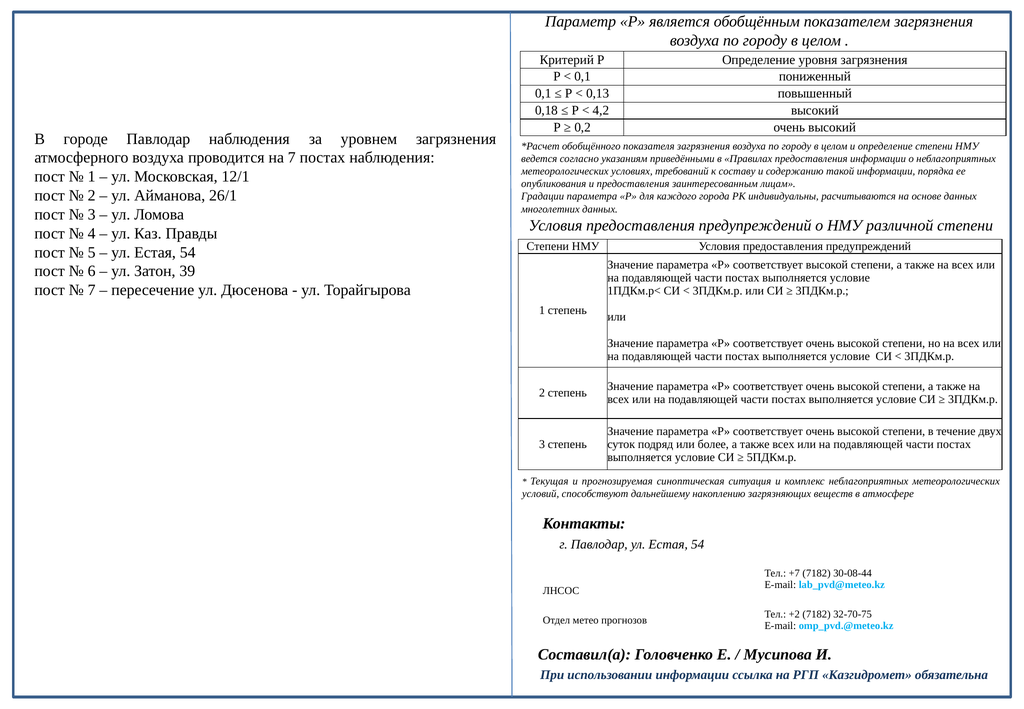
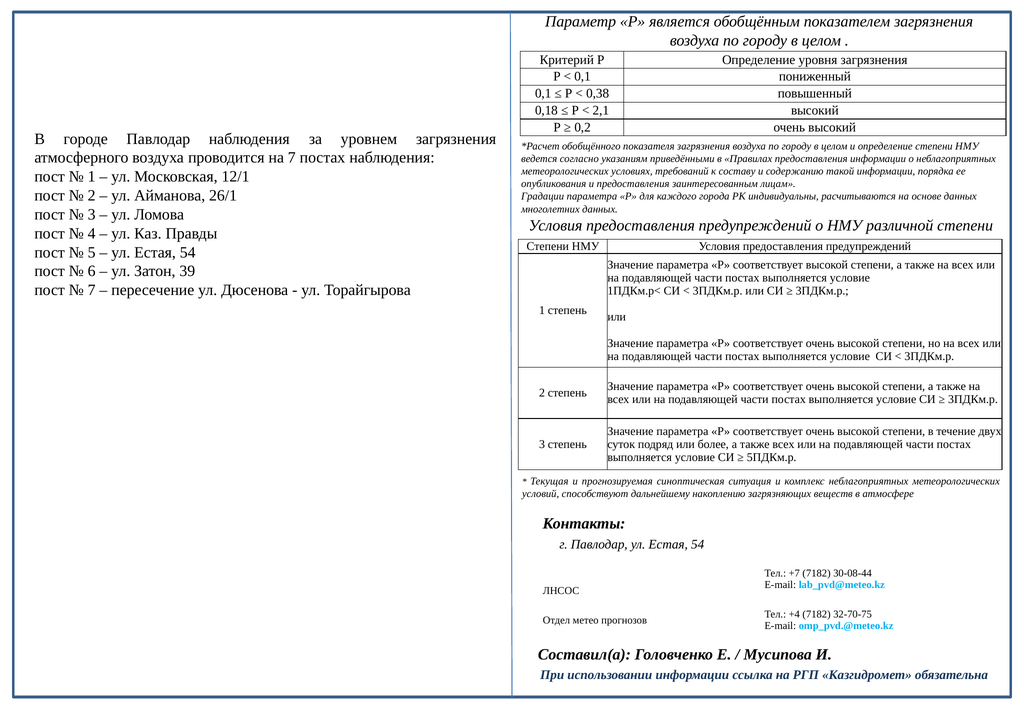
0,13: 0,13 -> 0,38 (598, 94)
4,2: 4,2 -> 2,1 (601, 110)
+2: +2 -> +4 (794, 614)
